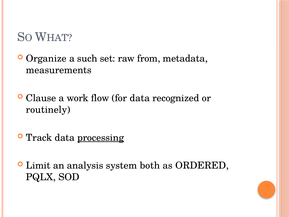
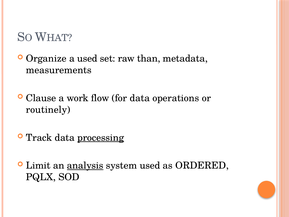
a such: such -> used (87, 58)
from: from -> than (149, 58)
recognized: recognized -> operations (176, 98)
analysis underline: none -> present (85, 165)
system both: both -> used (150, 165)
